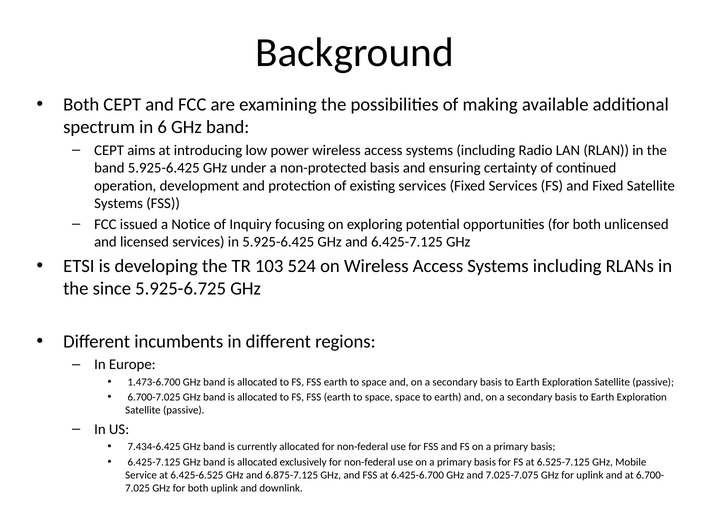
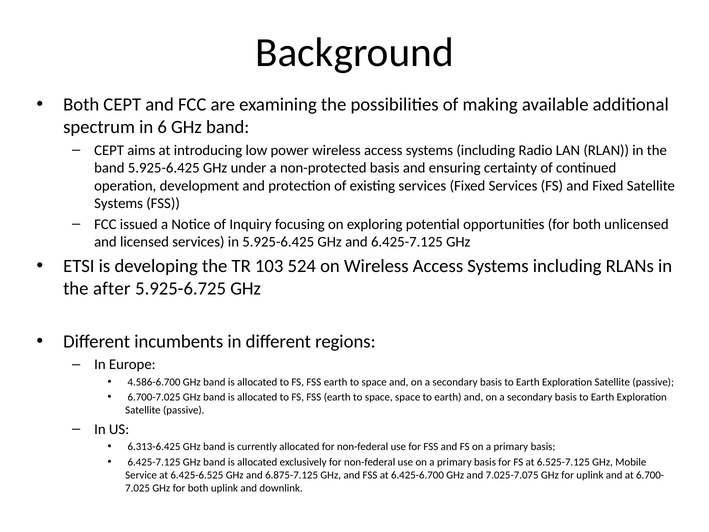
since: since -> after (112, 289)
1.473-6.700: 1.473-6.700 -> 4.586-6.700 (154, 382)
7.434-6.425: 7.434-6.425 -> 6.313-6.425 (154, 446)
